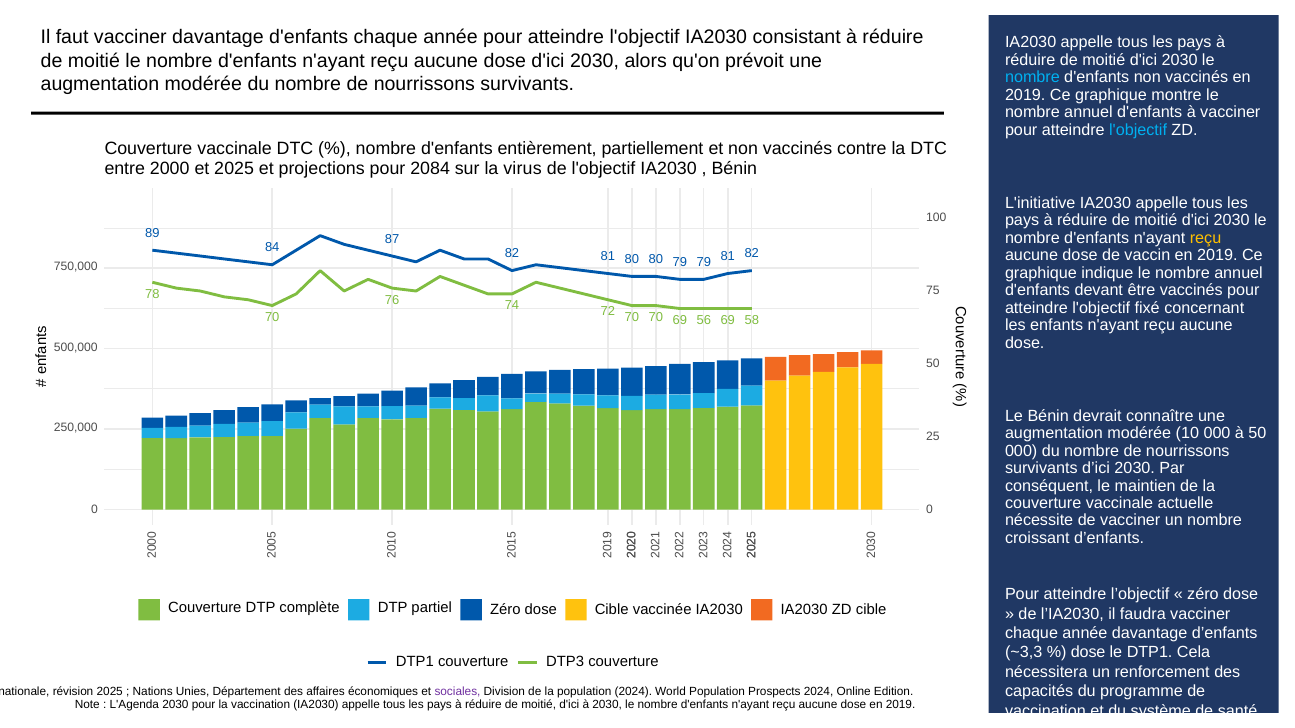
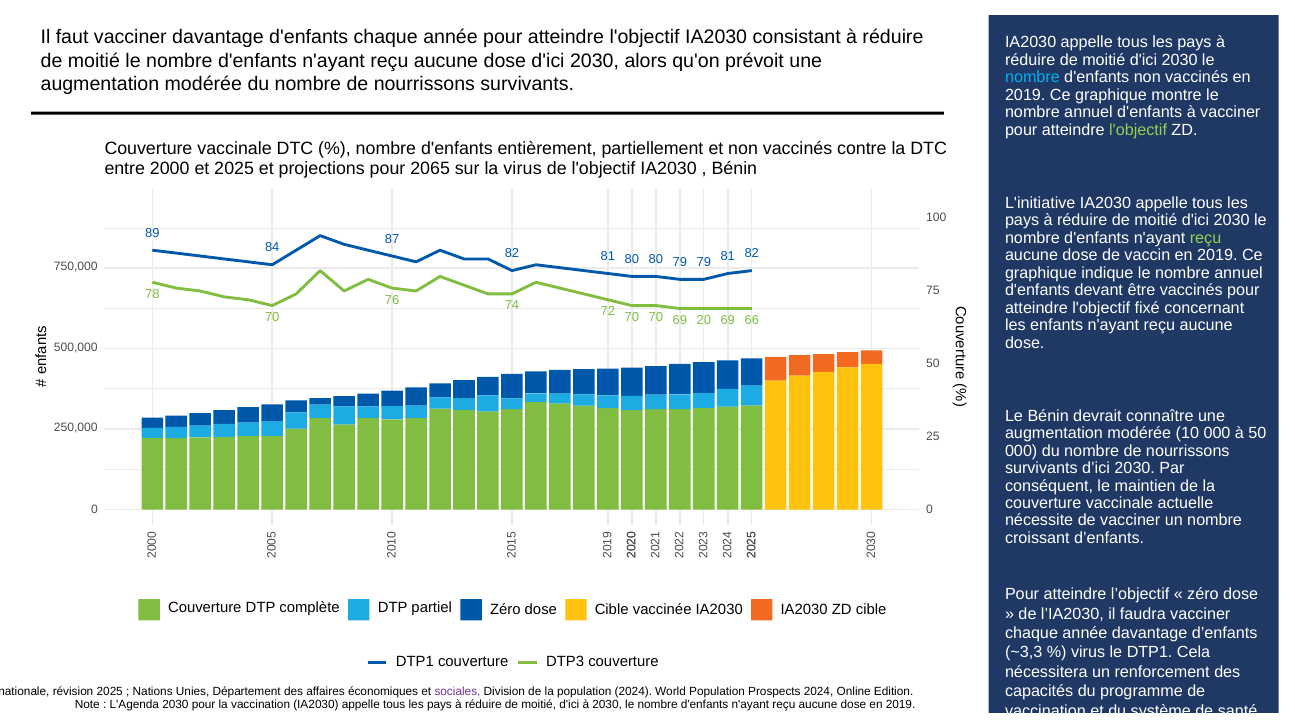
l'objectif colour: light blue -> light green (1138, 130)
2084: 2084 -> 2065 (430, 168)
reçu colour: yellow -> light green (1206, 238)
56: 56 -> 20 (704, 320)
58: 58 -> 66 (752, 320)
dose: dose -> virus (1088, 653)
